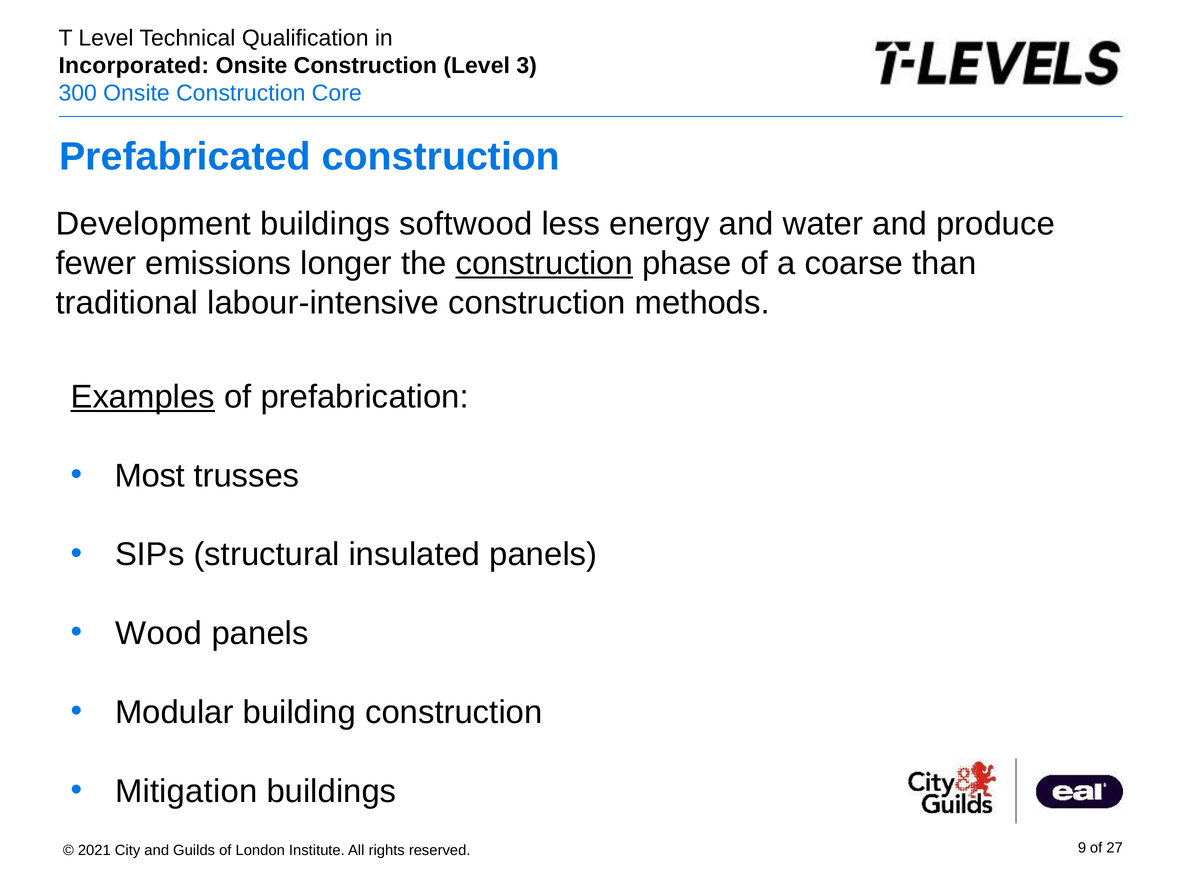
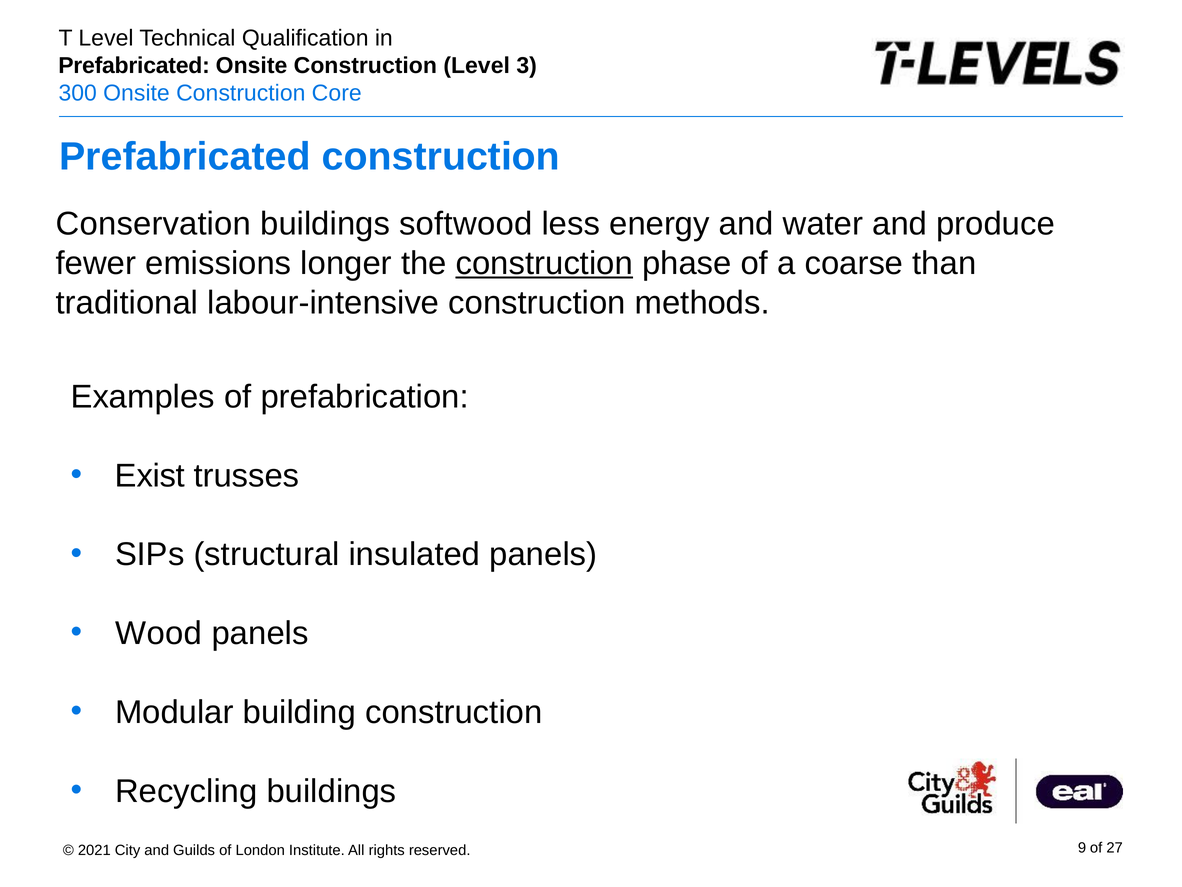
Incorporated: Incorporated -> Prefabricated (134, 66)
Development: Development -> Conservation (153, 224)
Examples underline: present -> none (143, 397)
Most: Most -> Exist (150, 475)
Mitigation: Mitigation -> Recycling (186, 791)
